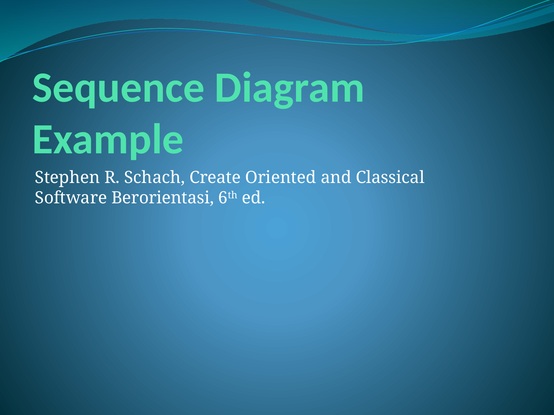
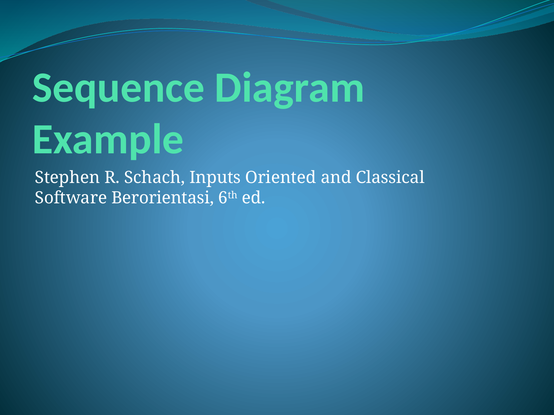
Create: Create -> Inputs (215, 178)
